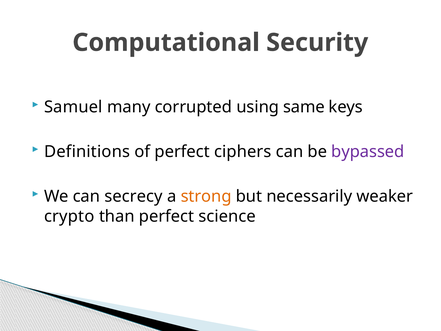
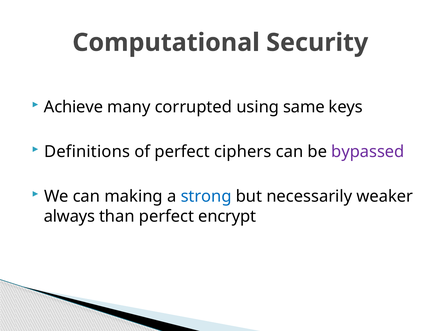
Samuel: Samuel -> Achieve (73, 107)
secrecy: secrecy -> making (134, 196)
strong colour: orange -> blue (206, 196)
crypto: crypto -> always (69, 216)
science: science -> encrypt (227, 216)
